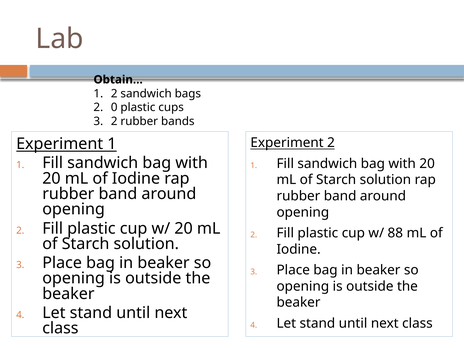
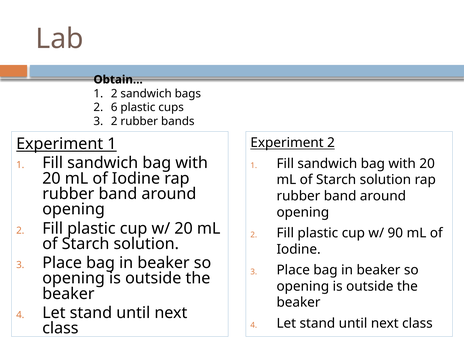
0: 0 -> 6 (114, 107)
88: 88 -> 90 (395, 233)
